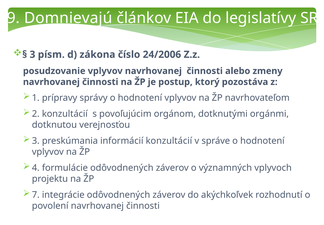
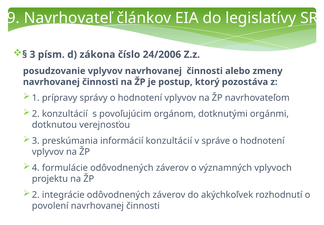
Domnievajú: Domnievajú -> Navrhovateľ (68, 18)
7: 7 -> 2 (36, 194)
